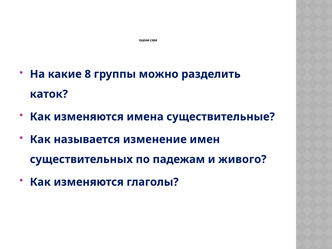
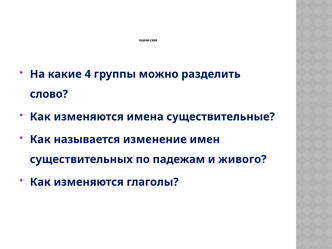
8: 8 -> 4 (88, 74)
каток: каток -> слово (49, 94)
